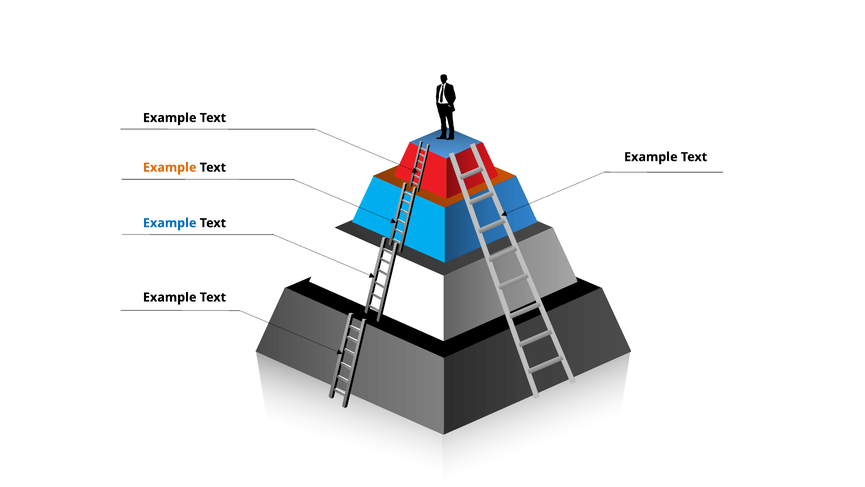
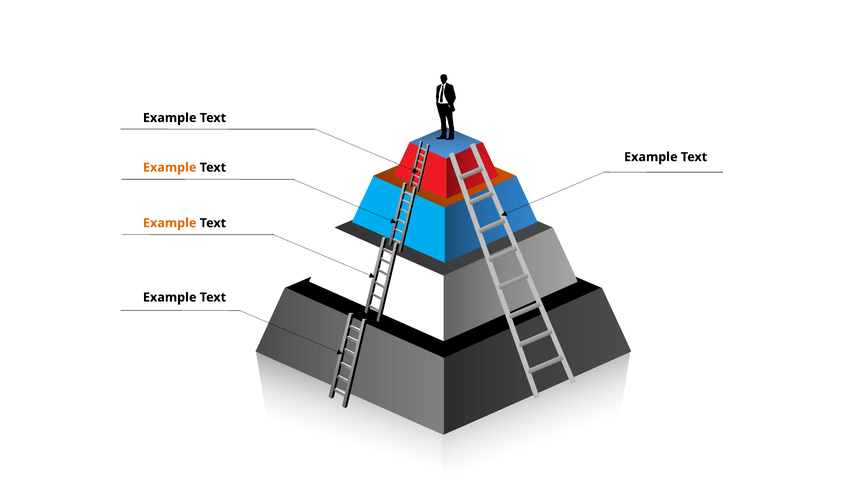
Example colour: blue -> orange (170, 223)
